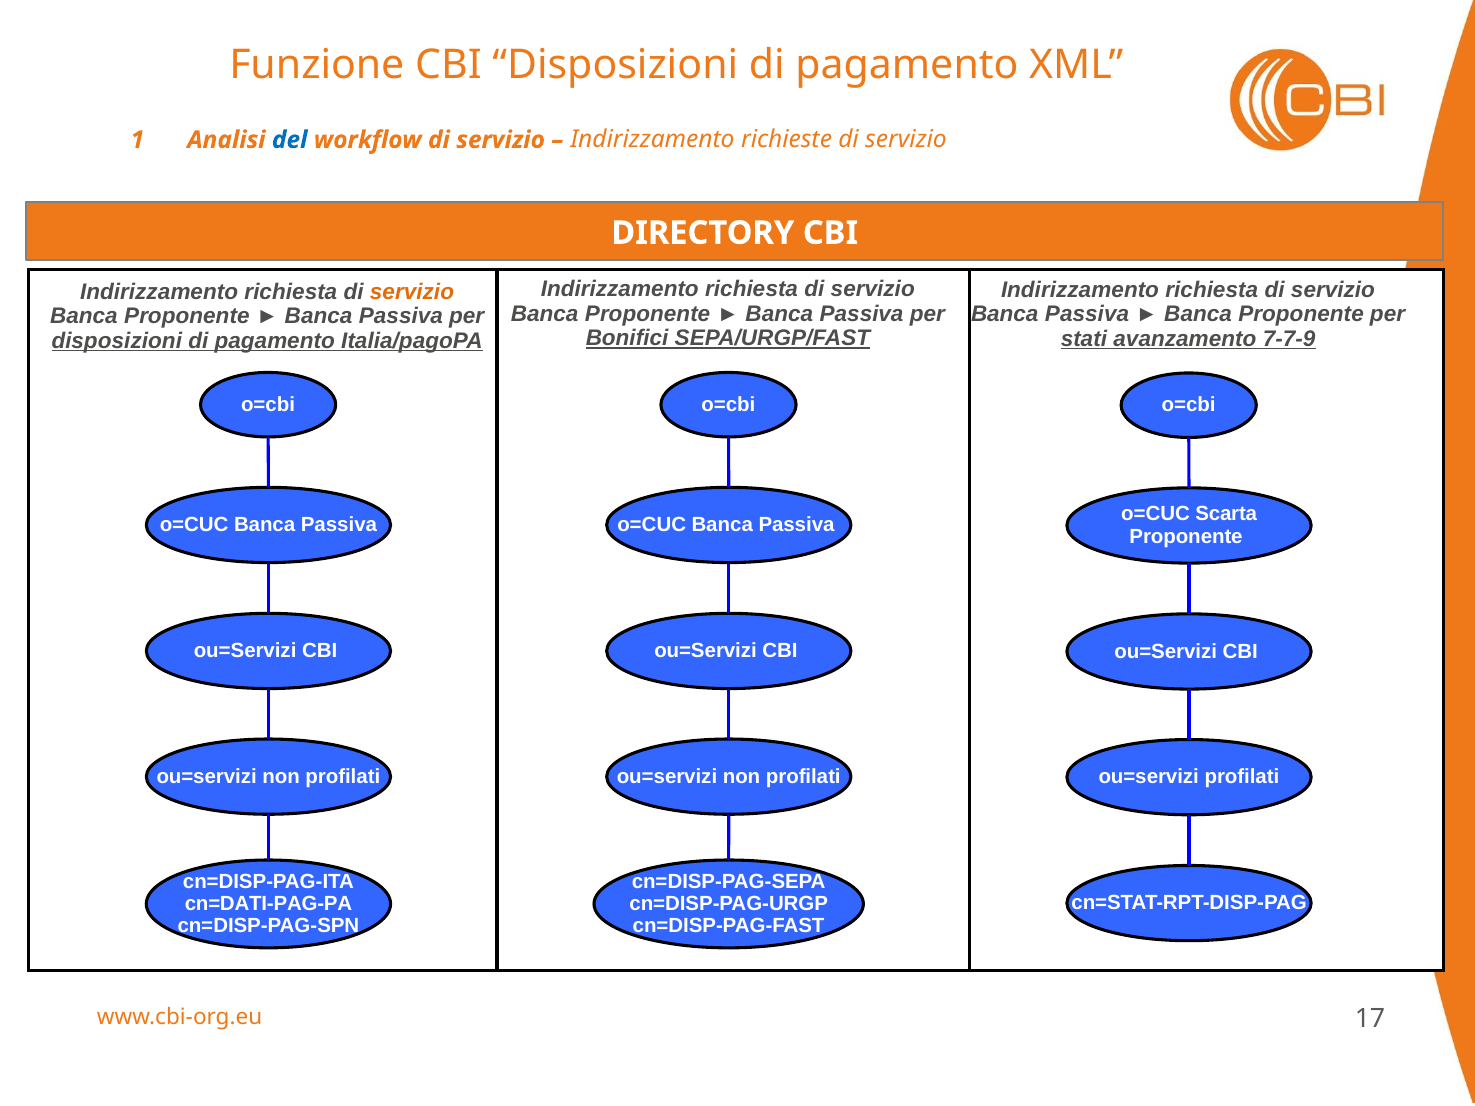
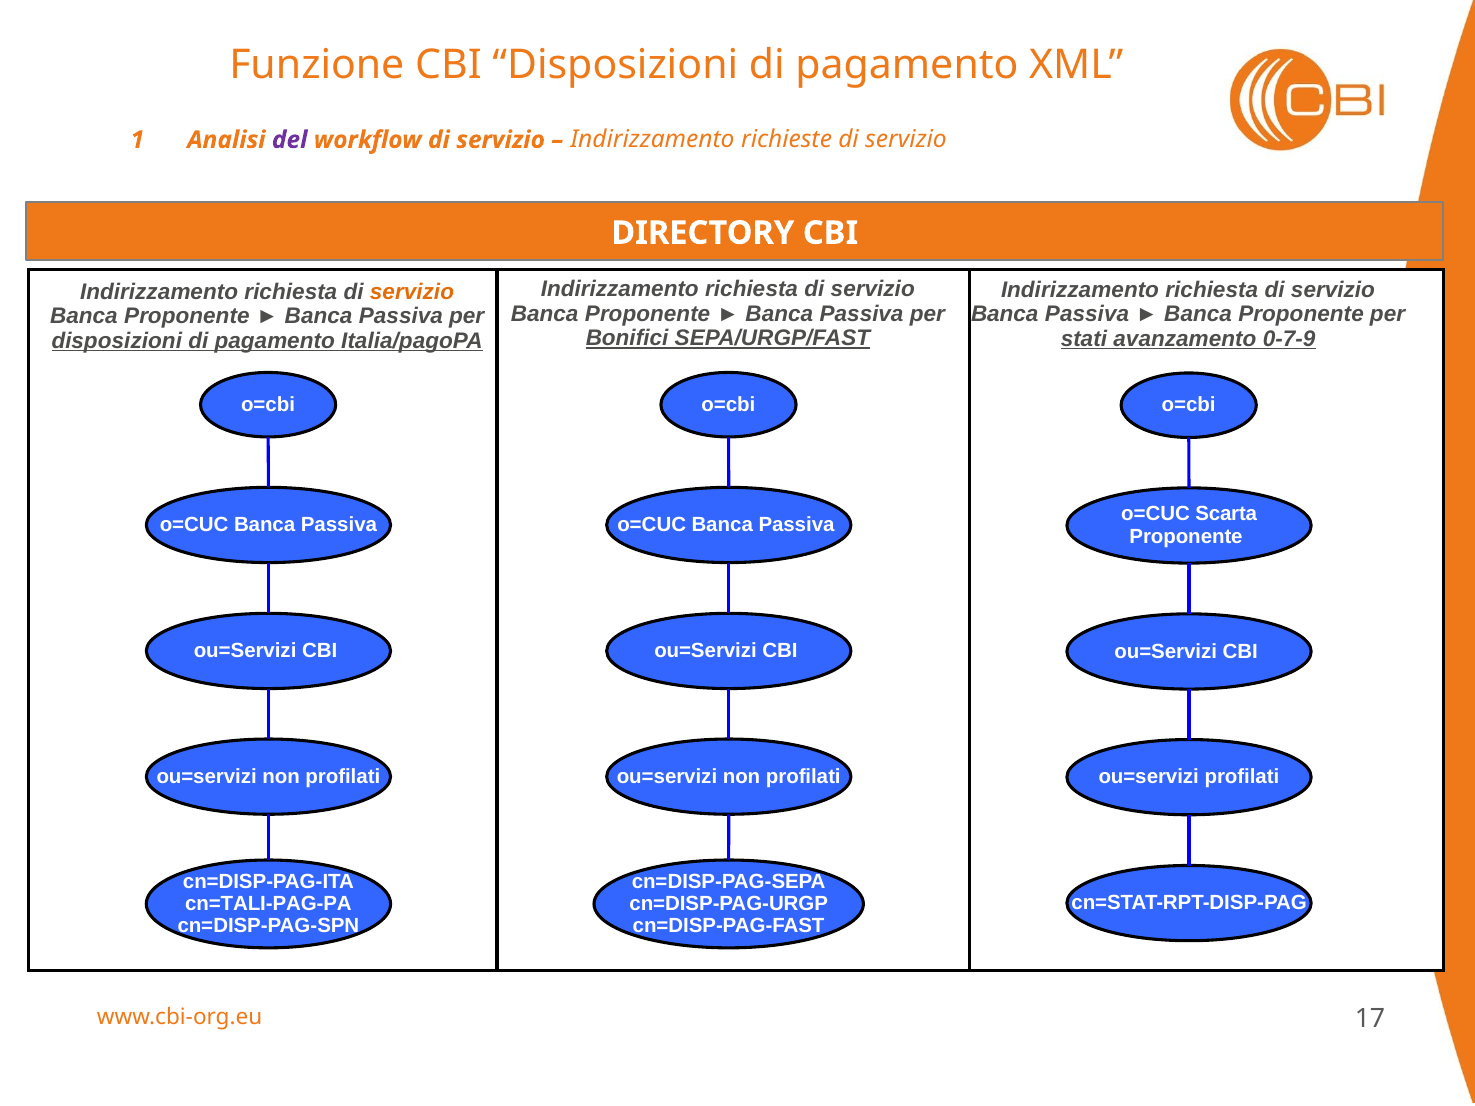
del colour: blue -> purple (290, 140)
7-7-9: 7-7-9 -> 0-7-9 (1289, 339)
cn=DATI-PAG-PA: cn=DATI-PAG-PA -> cn=TALI-PAG-PA (268, 904)
